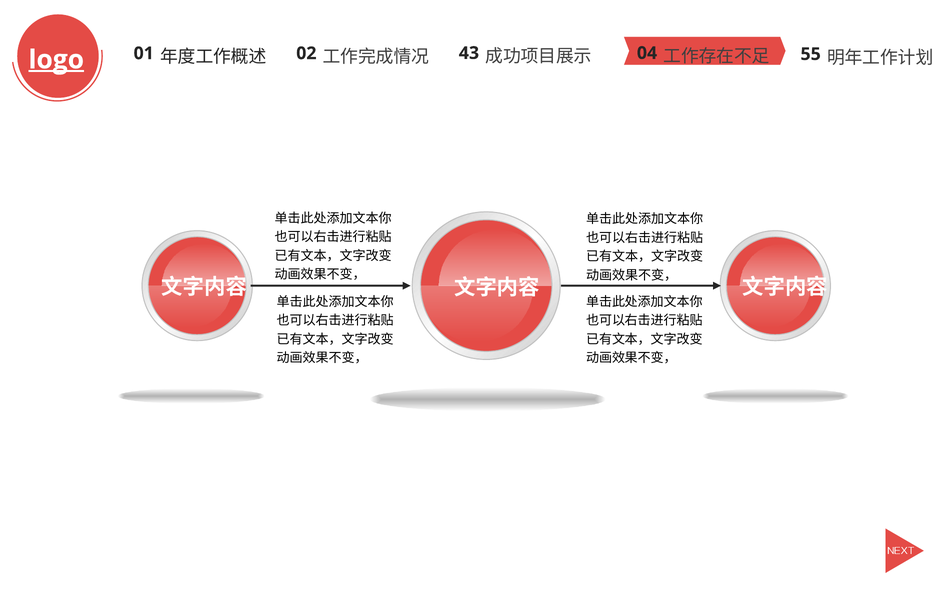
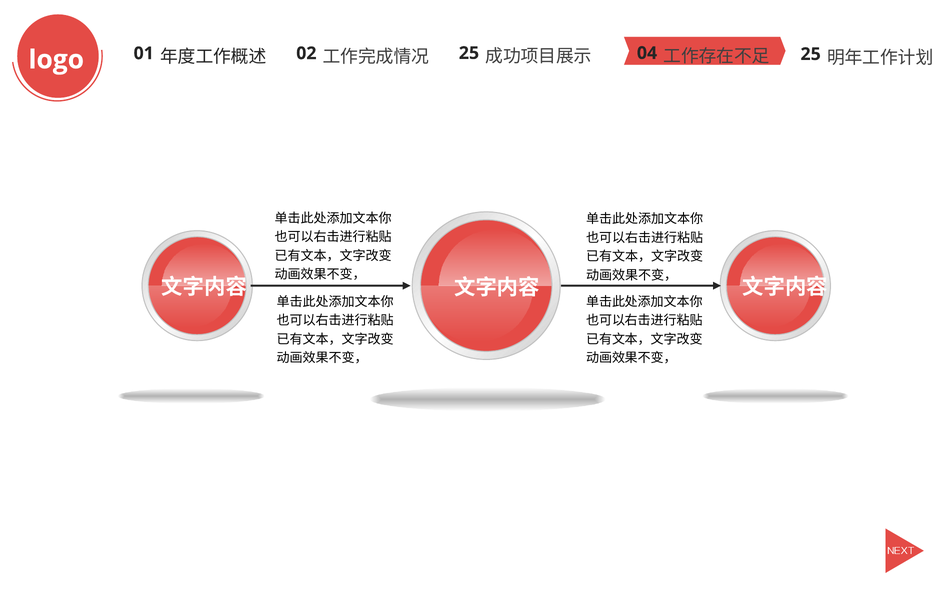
logo underline: present -> none (56, 60)
43: 43 -> 25 (469, 53)
55: 55 -> 25 (811, 54)
